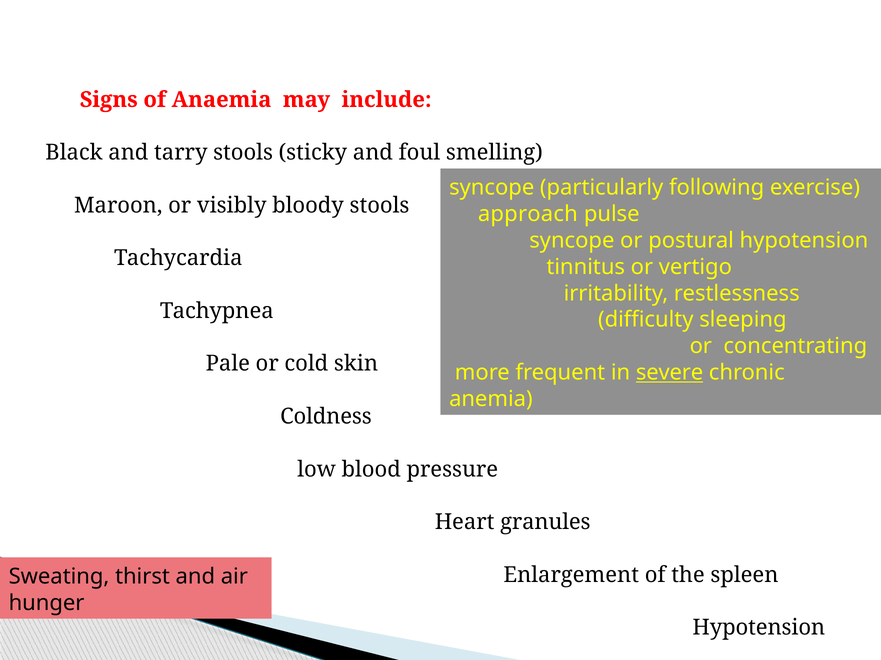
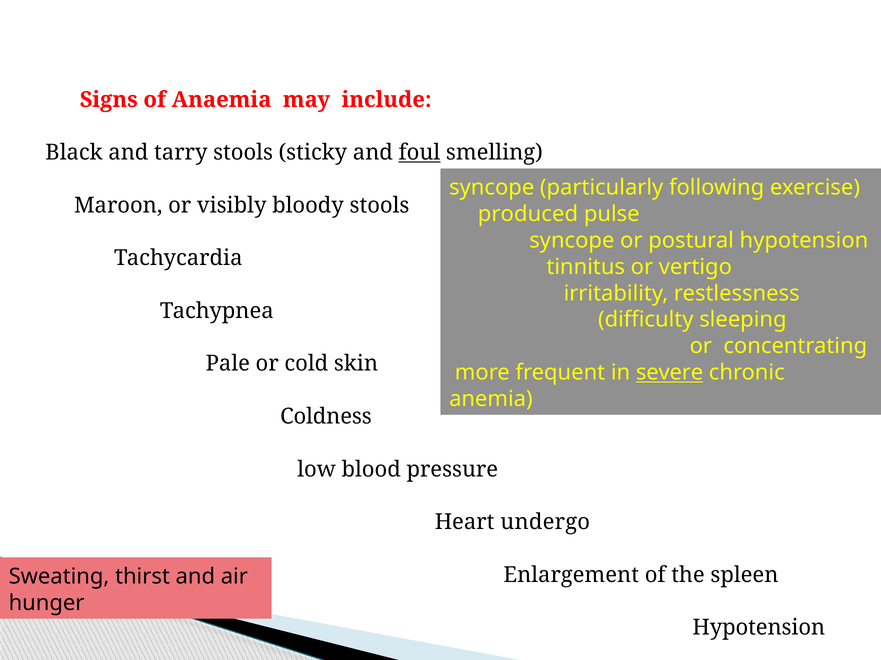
foul underline: none -> present (419, 153)
approach: approach -> produced (528, 214)
granules: granules -> undergo (545, 523)
